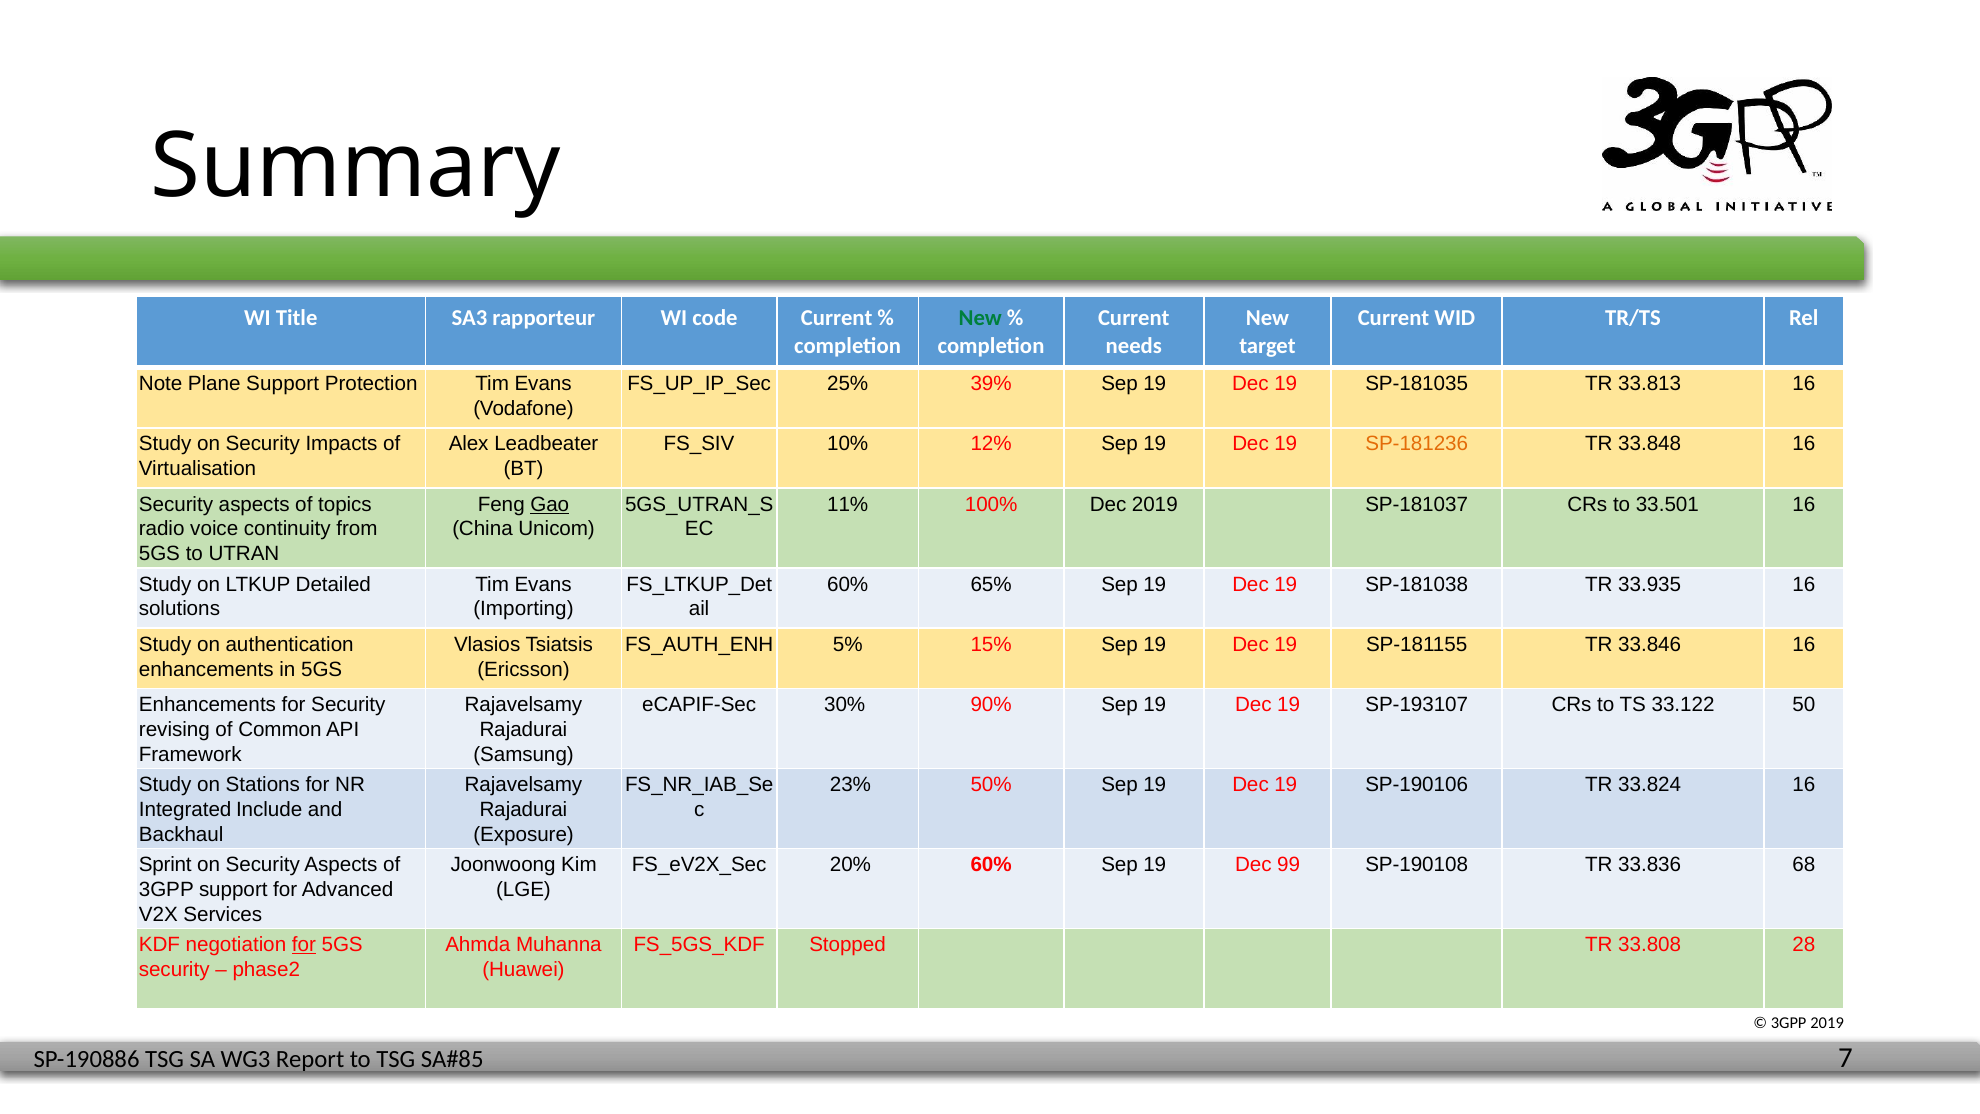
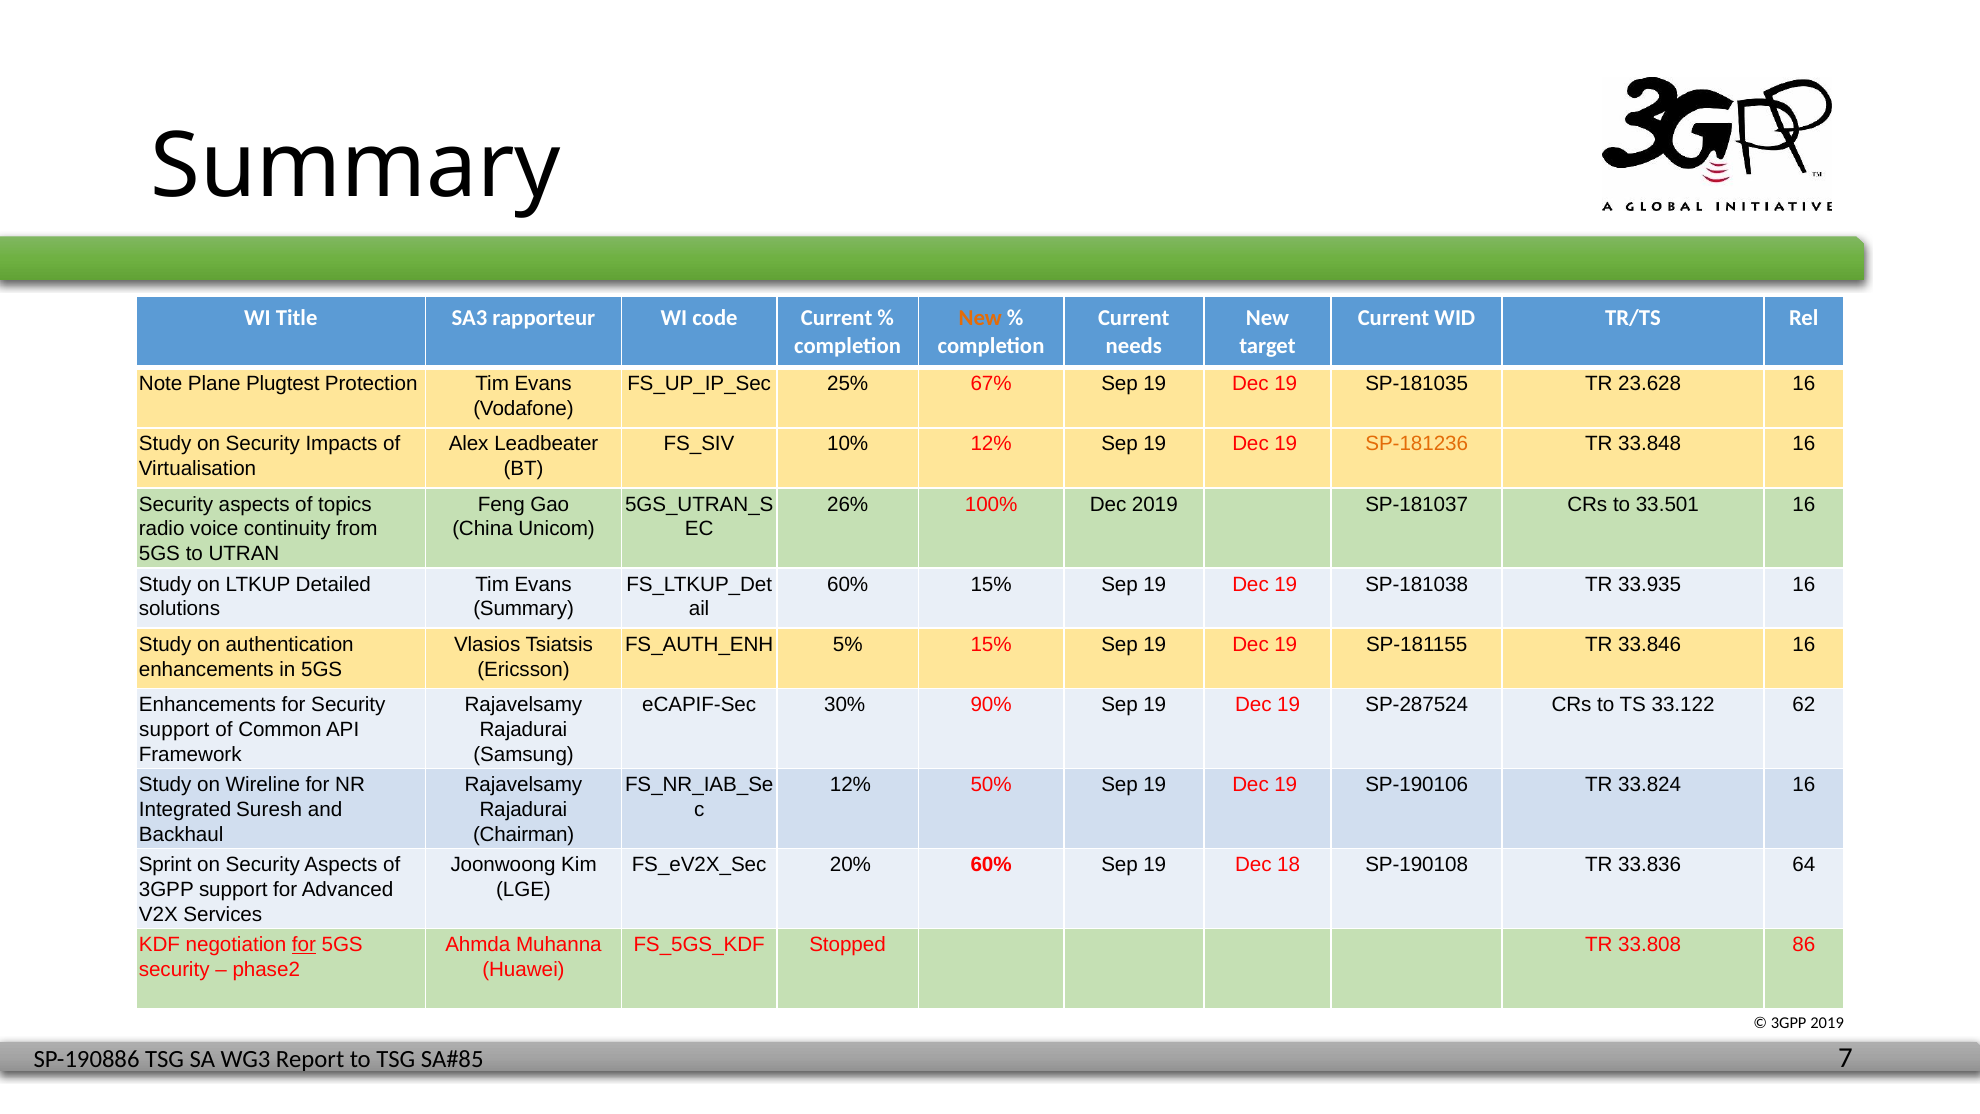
New colour: green -> orange (980, 318)
Plane Support: Support -> Plugtest (283, 384)
39%: 39% -> 67% (991, 384)
33.813: 33.813 -> 23.628 (1650, 384)
Gao underline: present -> none (550, 504)
11%: 11% -> 26% (848, 504)
60% 65%: 65% -> 15% (991, 584)
Importing: Importing -> Summary (524, 609)
SP-193107: SP-193107 -> SP-287524 (1417, 705)
50: 50 -> 62 (1804, 705)
revising: revising -> support (174, 729)
Stations: Stations -> Wireline (263, 785)
23%: 23% -> 12% (850, 785)
Include: Include -> Suresh (269, 809)
Exposure: Exposure -> Chairman (524, 834)
99: 99 -> 18 (1289, 865)
68: 68 -> 64 (1804, 865)
28: 28 -> 86 (1804, 945)
